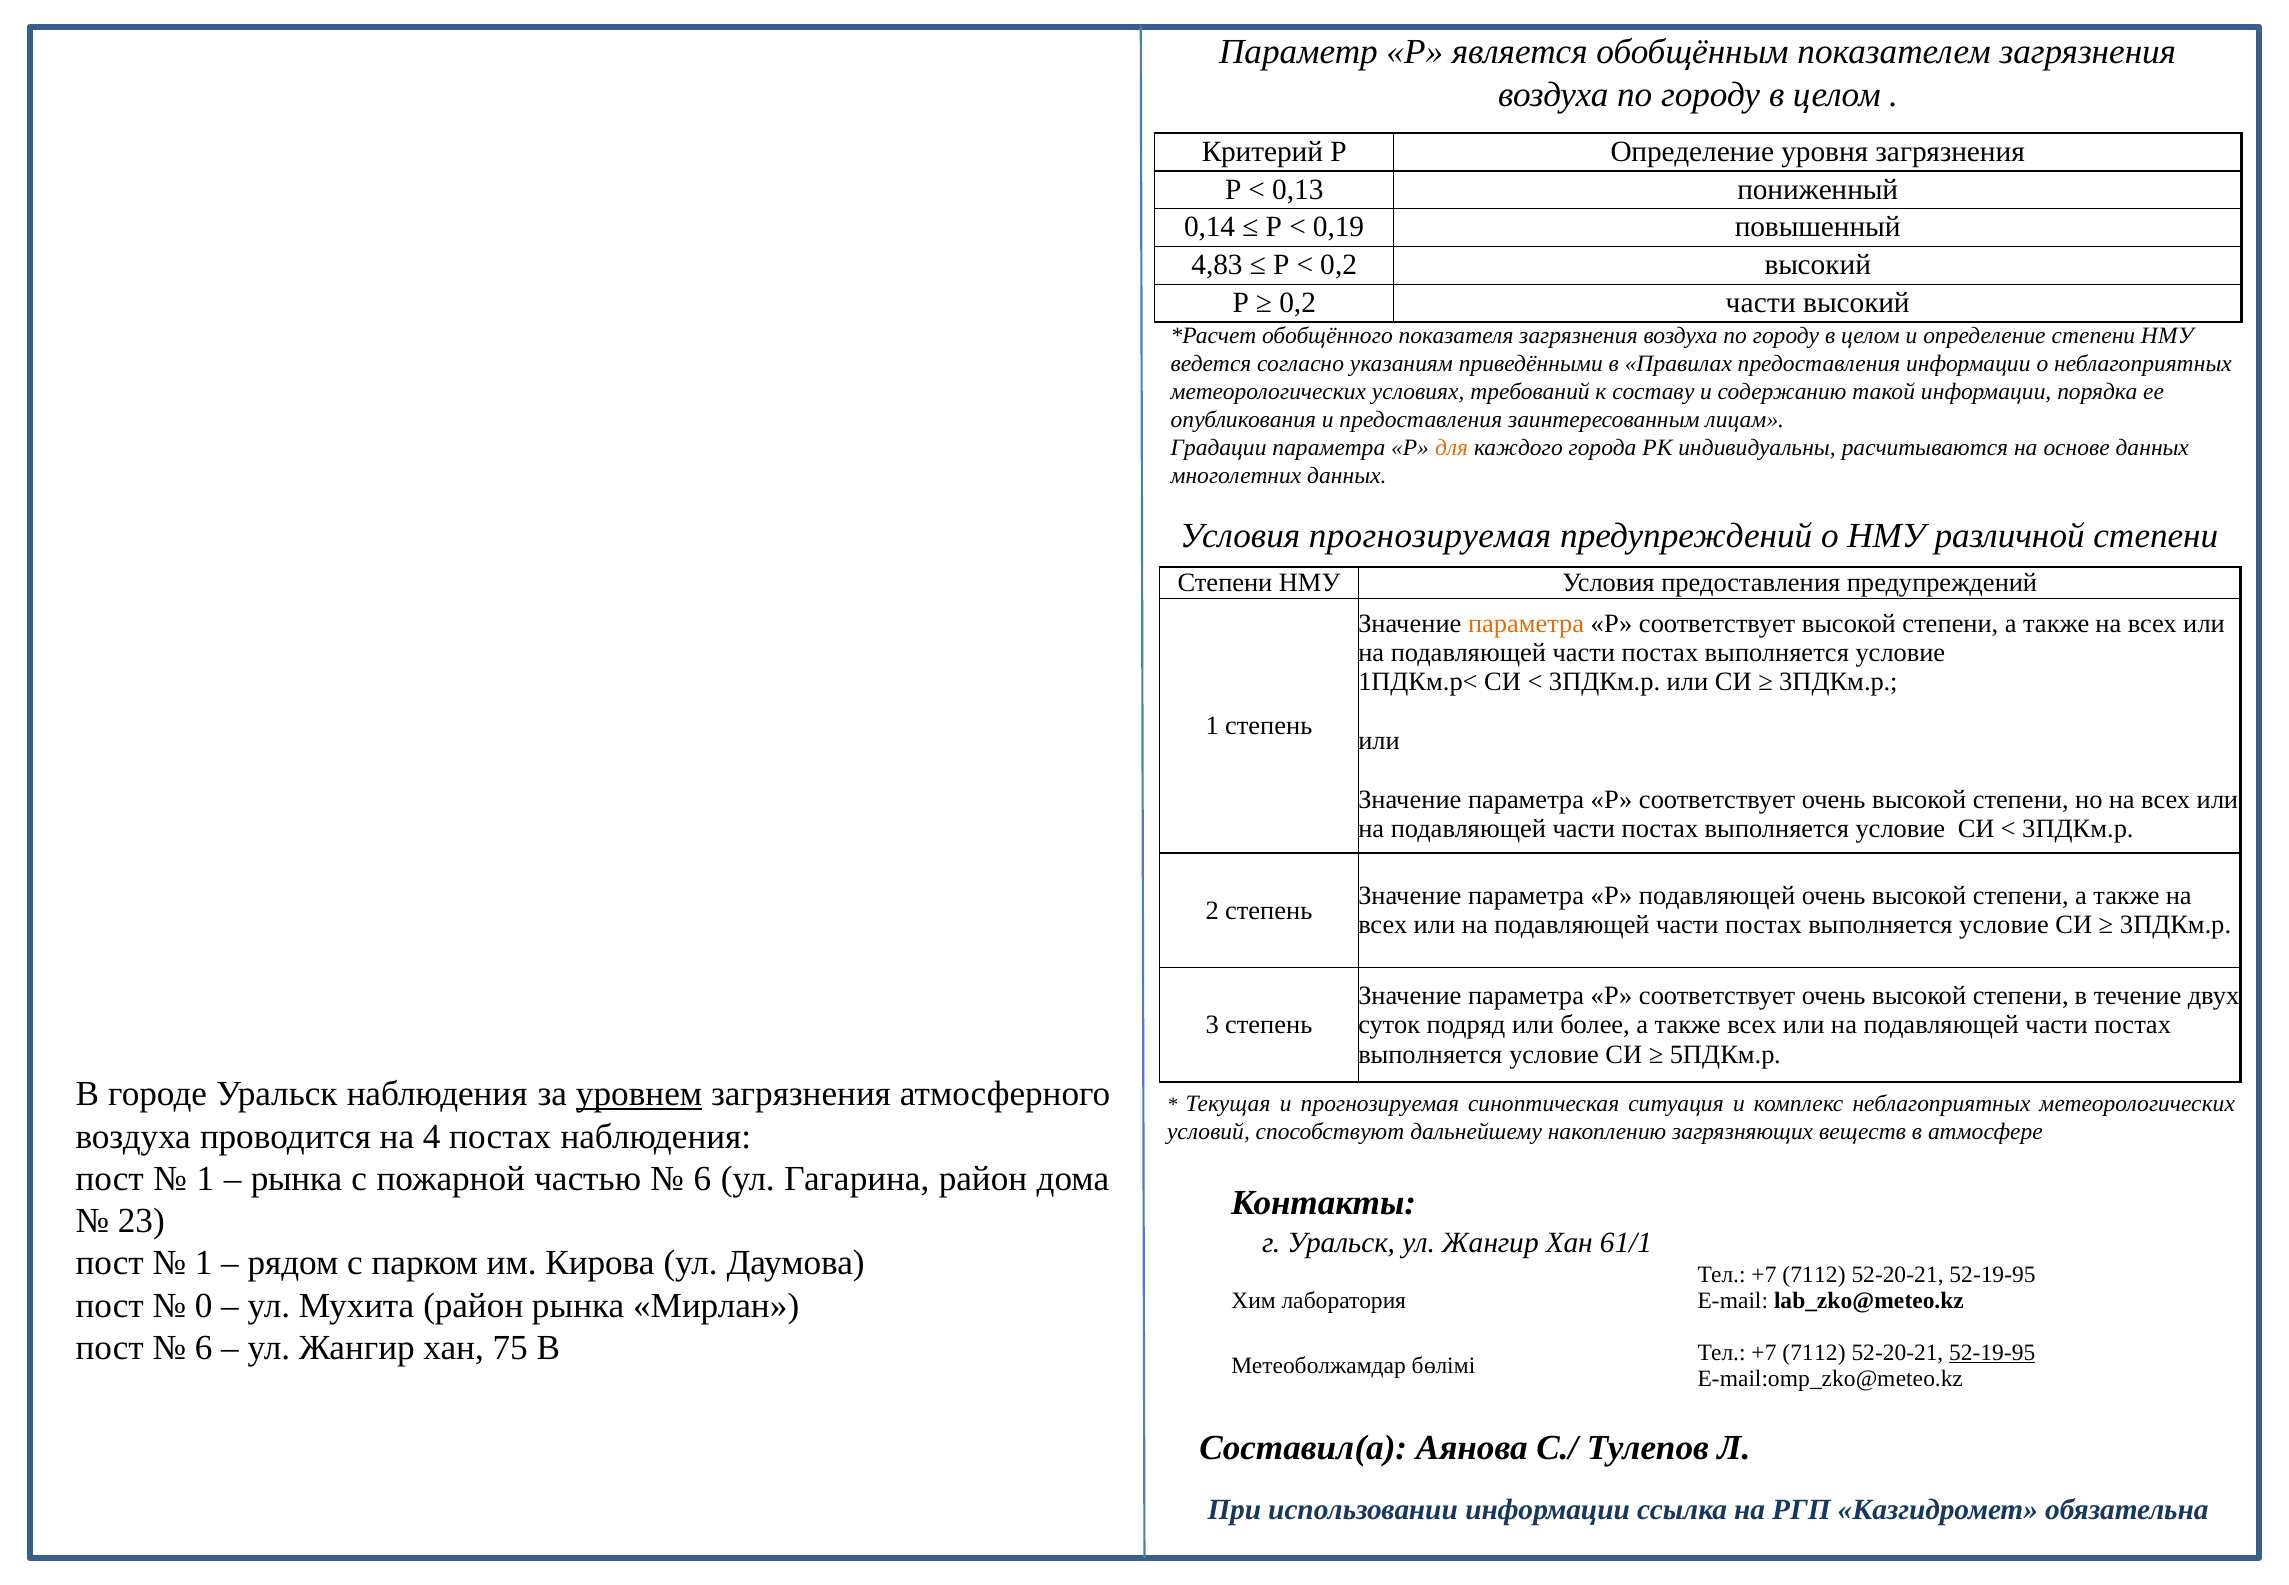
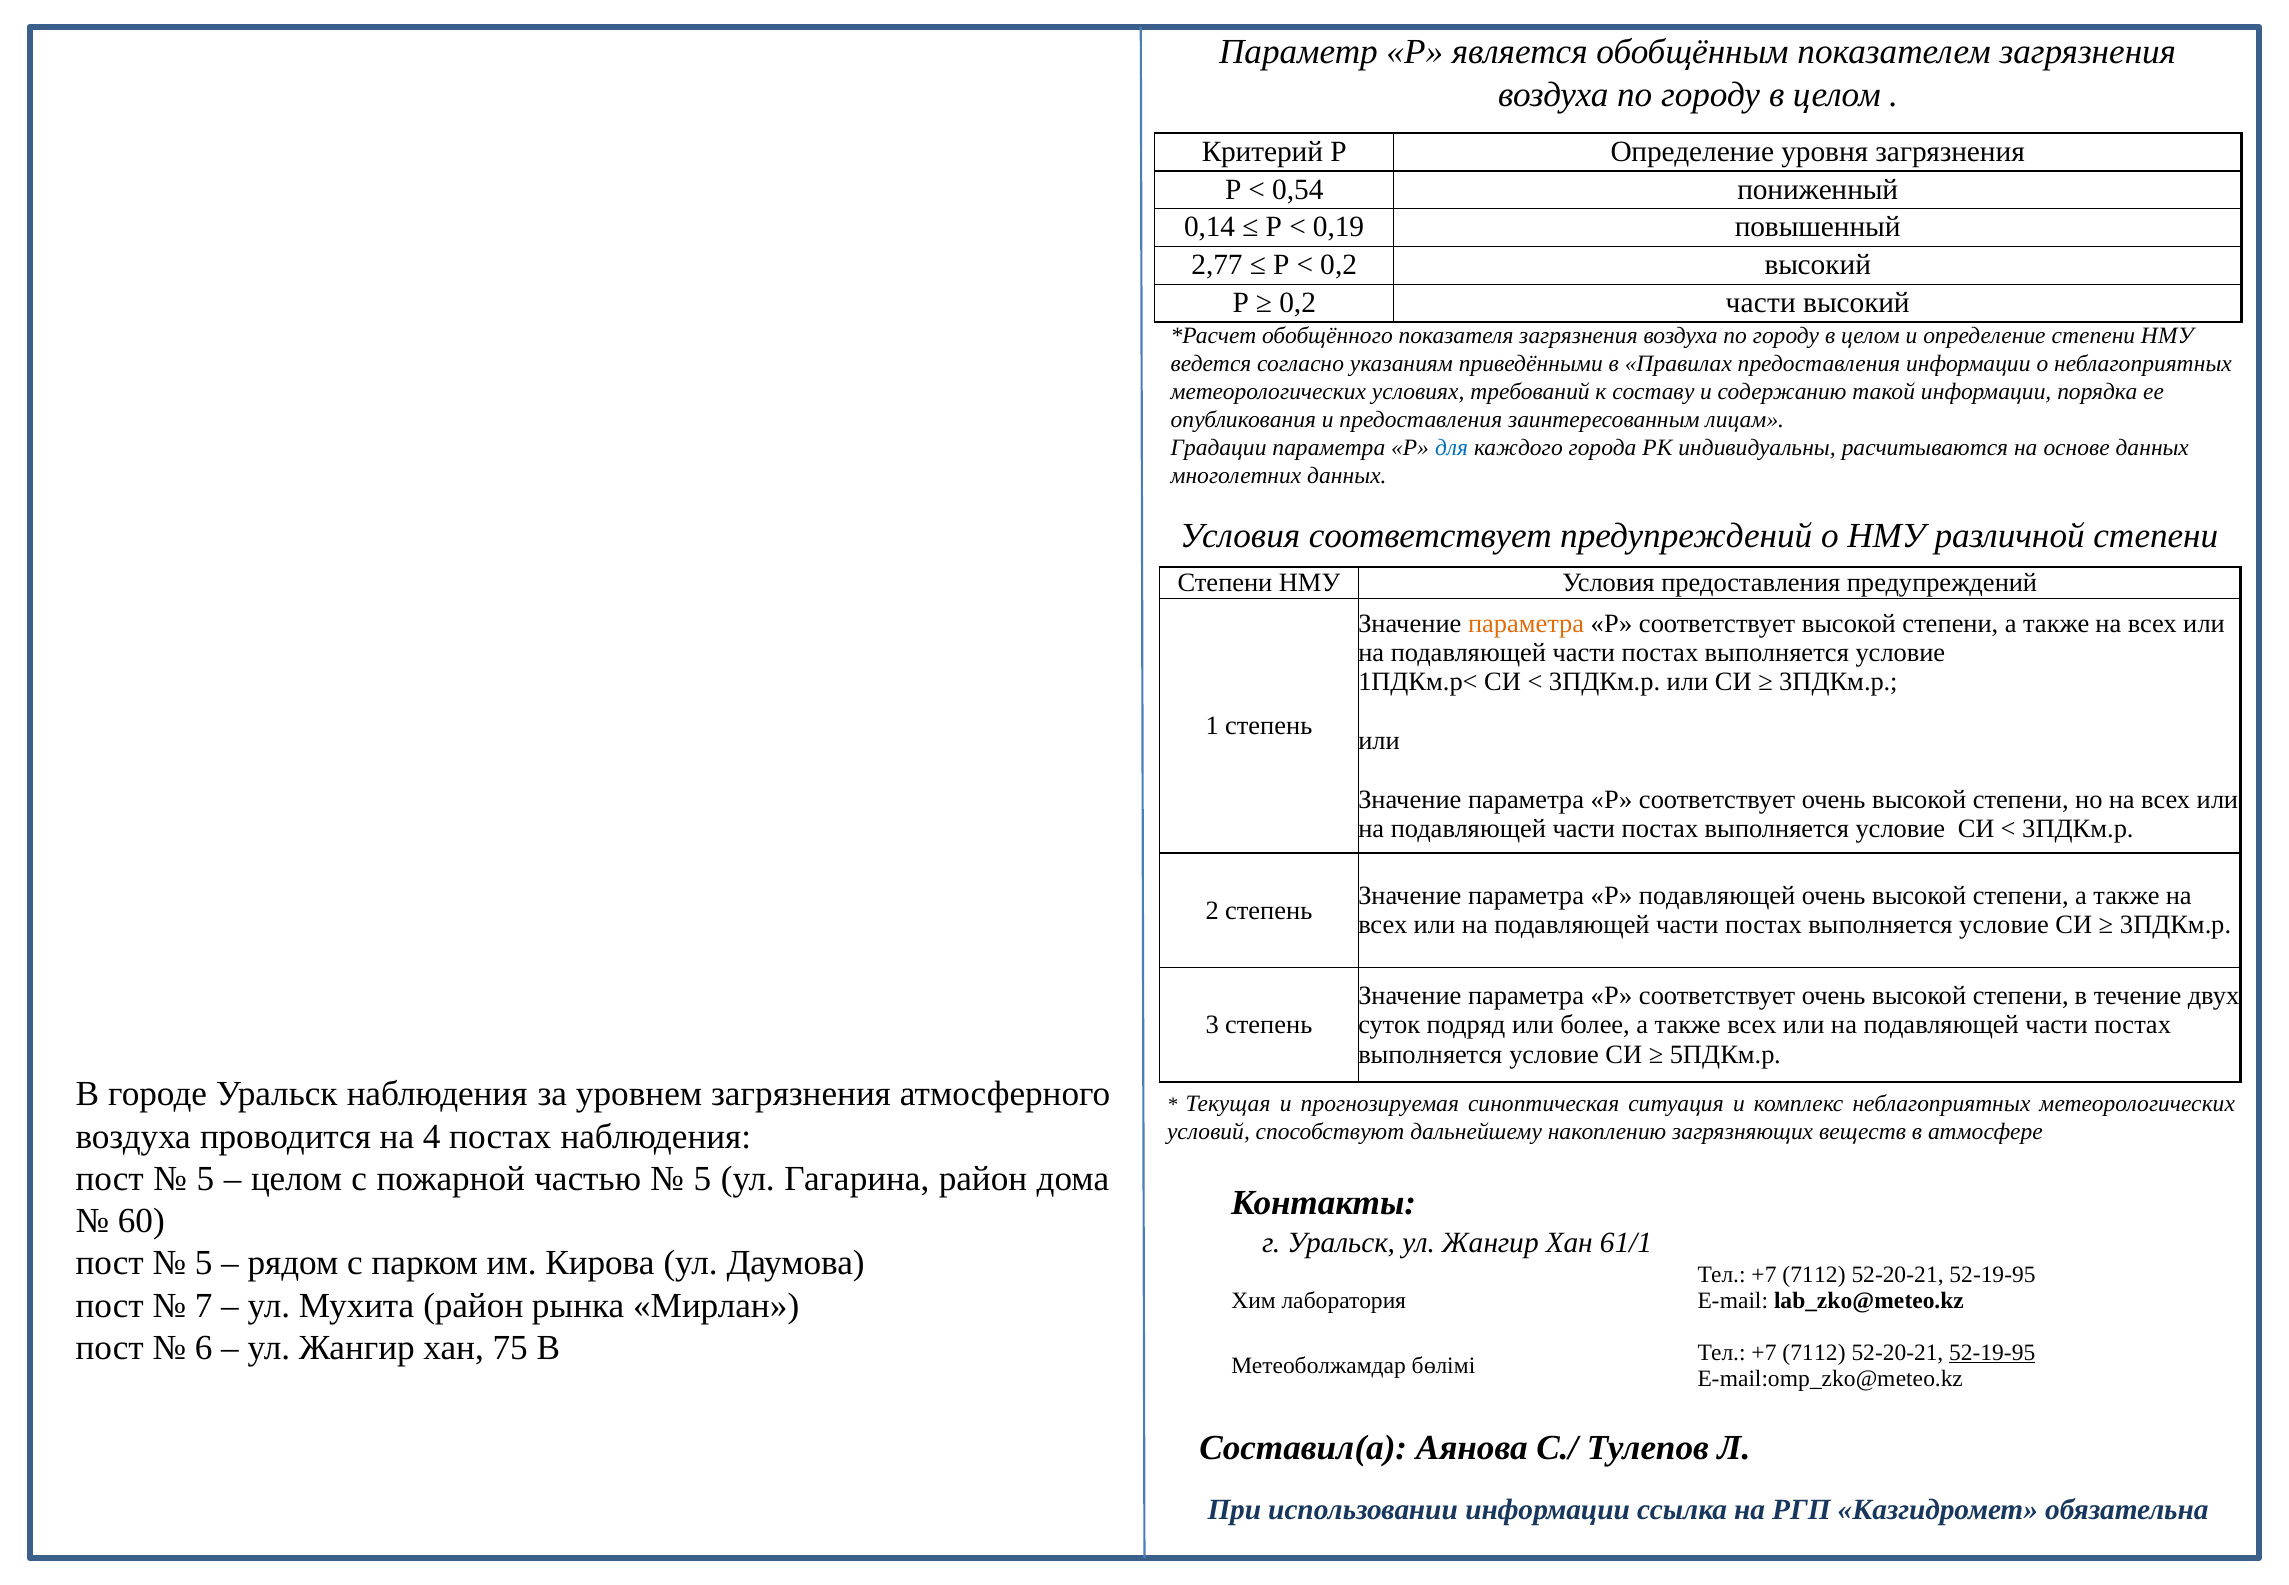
0,13: 0,13 -> 0,54 (1298, 189)
4,83: 4,83 -> 2,77 (1217, 265)
для colour: orange -> blue (1452, 448)
Условия прогнозируемая: прогнозируемая -> соответствует (1430, 536)
уровнем underline: present -> none (639, 1094)
1: 1 -> 5 (205, 1178)
рынка: рынка -> целом (297, 1178)
6: 6 -> 5 (703, 1178)
23: 23 -> 60 (141, 1221)
1: 1 -> 5 (204, 1263)
0: 0 -> 7 (204, 1305)
